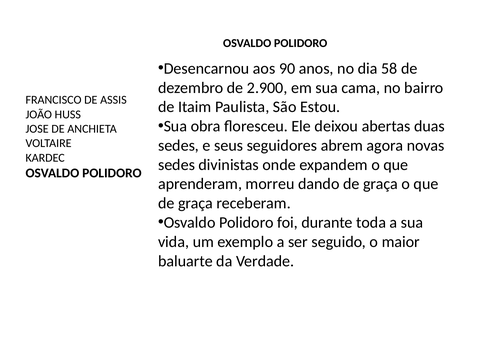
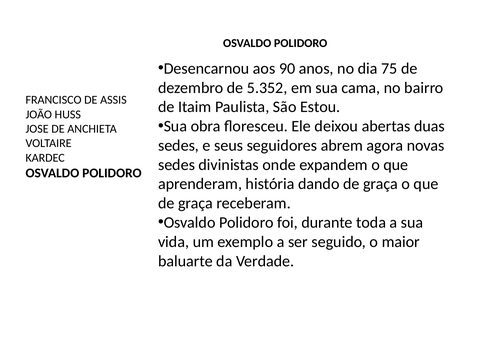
58: 58 -> 75 (389, 68)
2.900: 2.900 -> 5.352 (267, 88)
morreu: morreu -> história (270, 184)
